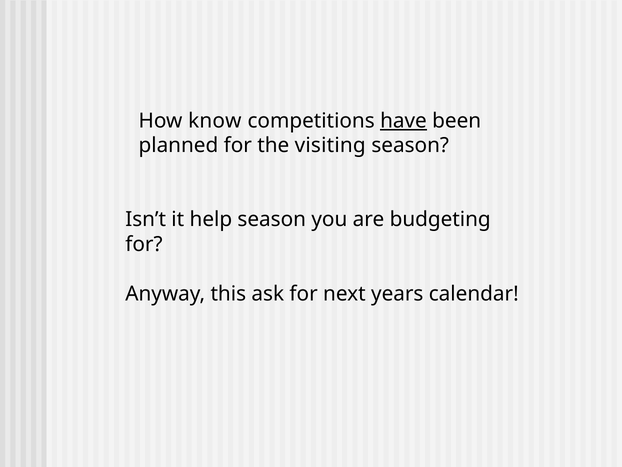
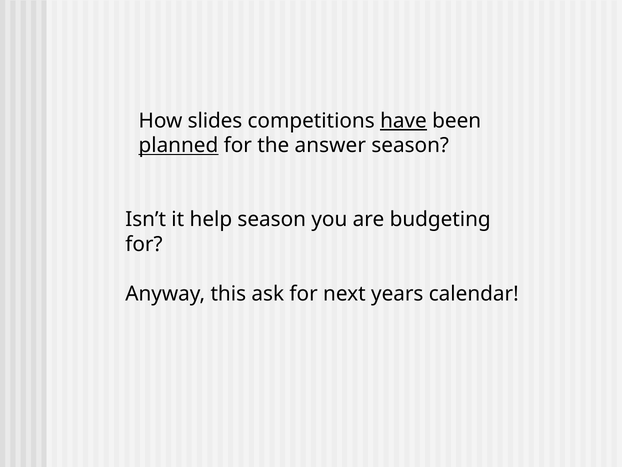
know: know -> slides (215, 121)
planned underline: none -> present (178, 145)
visiting: visiting -> answer (330, 145)
